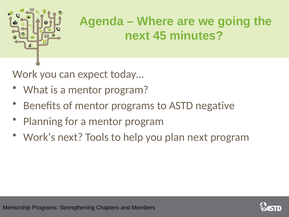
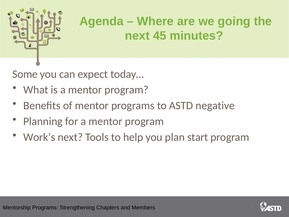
Work: Work -> Some (25, 74)
plan next: next -> start (198, 137)
